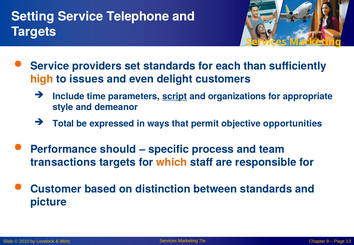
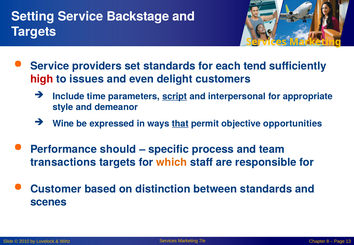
Telephone: Telephone -> Backstage (138, 16)
than: than -> tend (255, 66)
high colour: orange -> red (42, 79)
organizations: organizations -> interpersonal (237, 96)
Total: Total -> Wine (63, 124)
that underline: none -> present (180, 124)
picture: picture -> scenes (48, 202)
